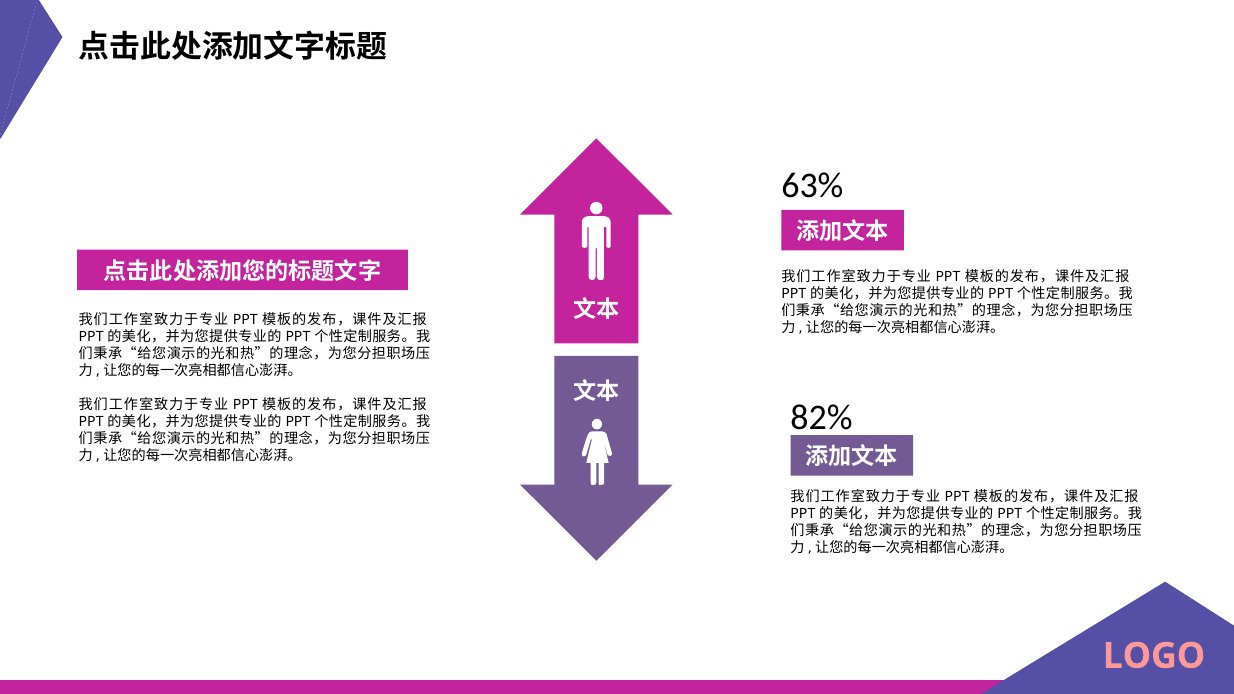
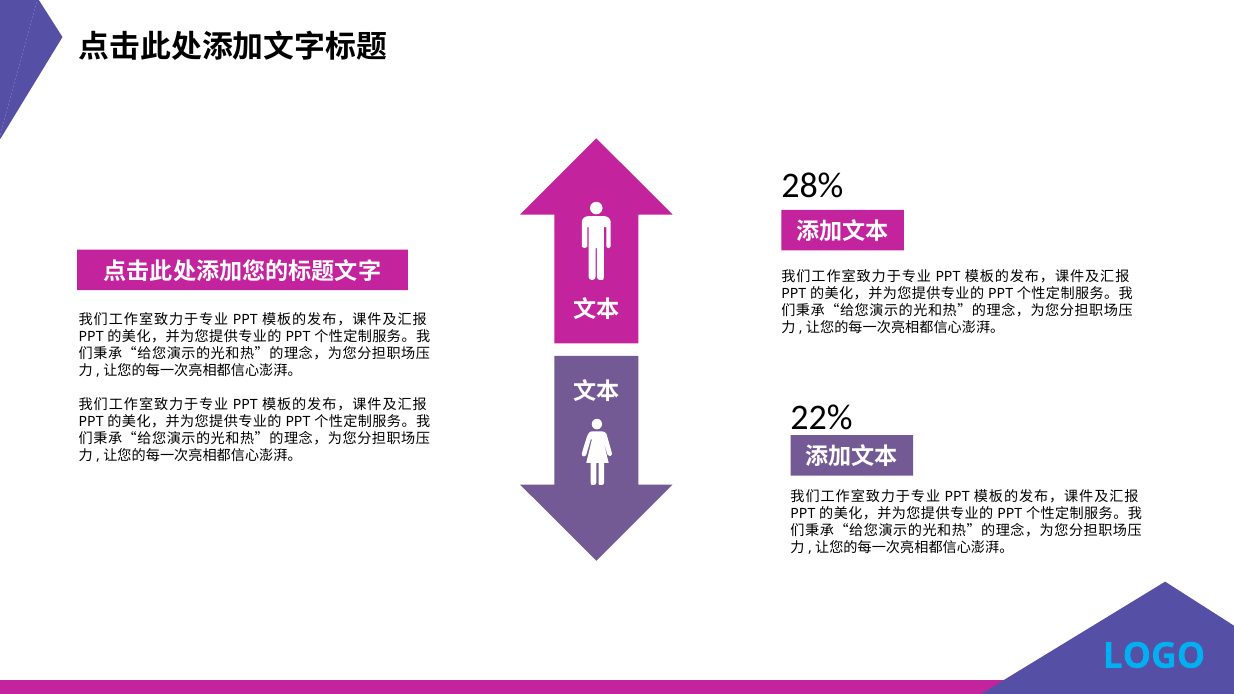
63%: 63% -> 28% (812, 185)
82%: 82% -> 22% (822, 418)
LOGO colour: pink -> light blue (1154, 656)
